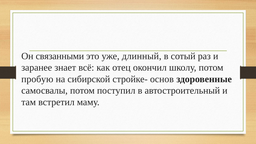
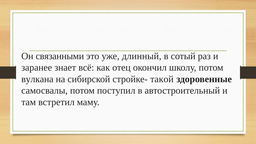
пробую: пробую -> вулкана (37, 79)
основ: основ -> такой (162, 79)
